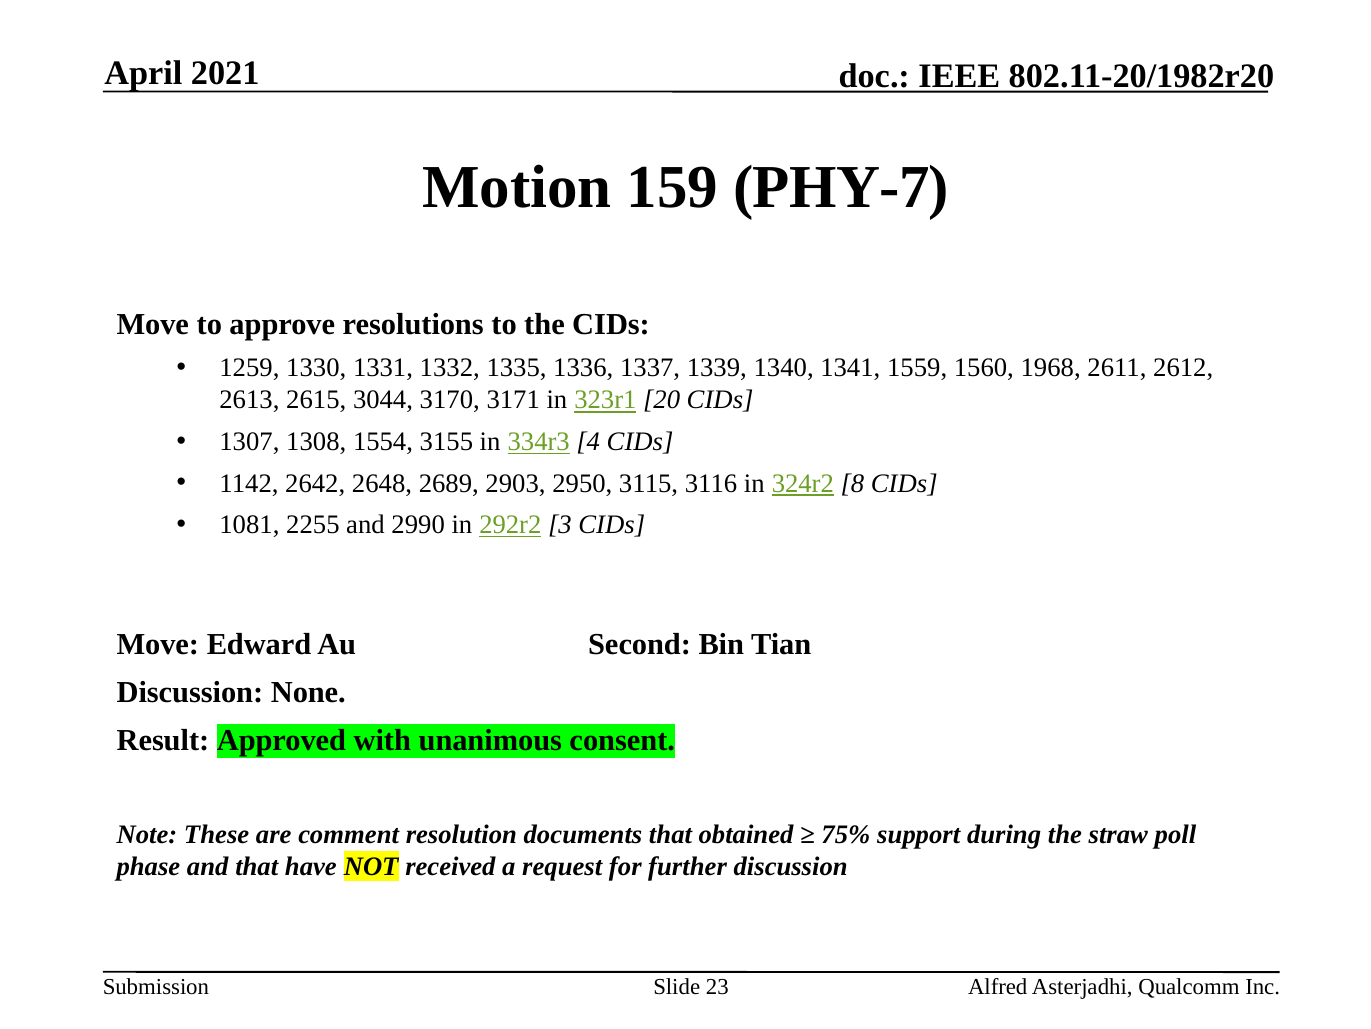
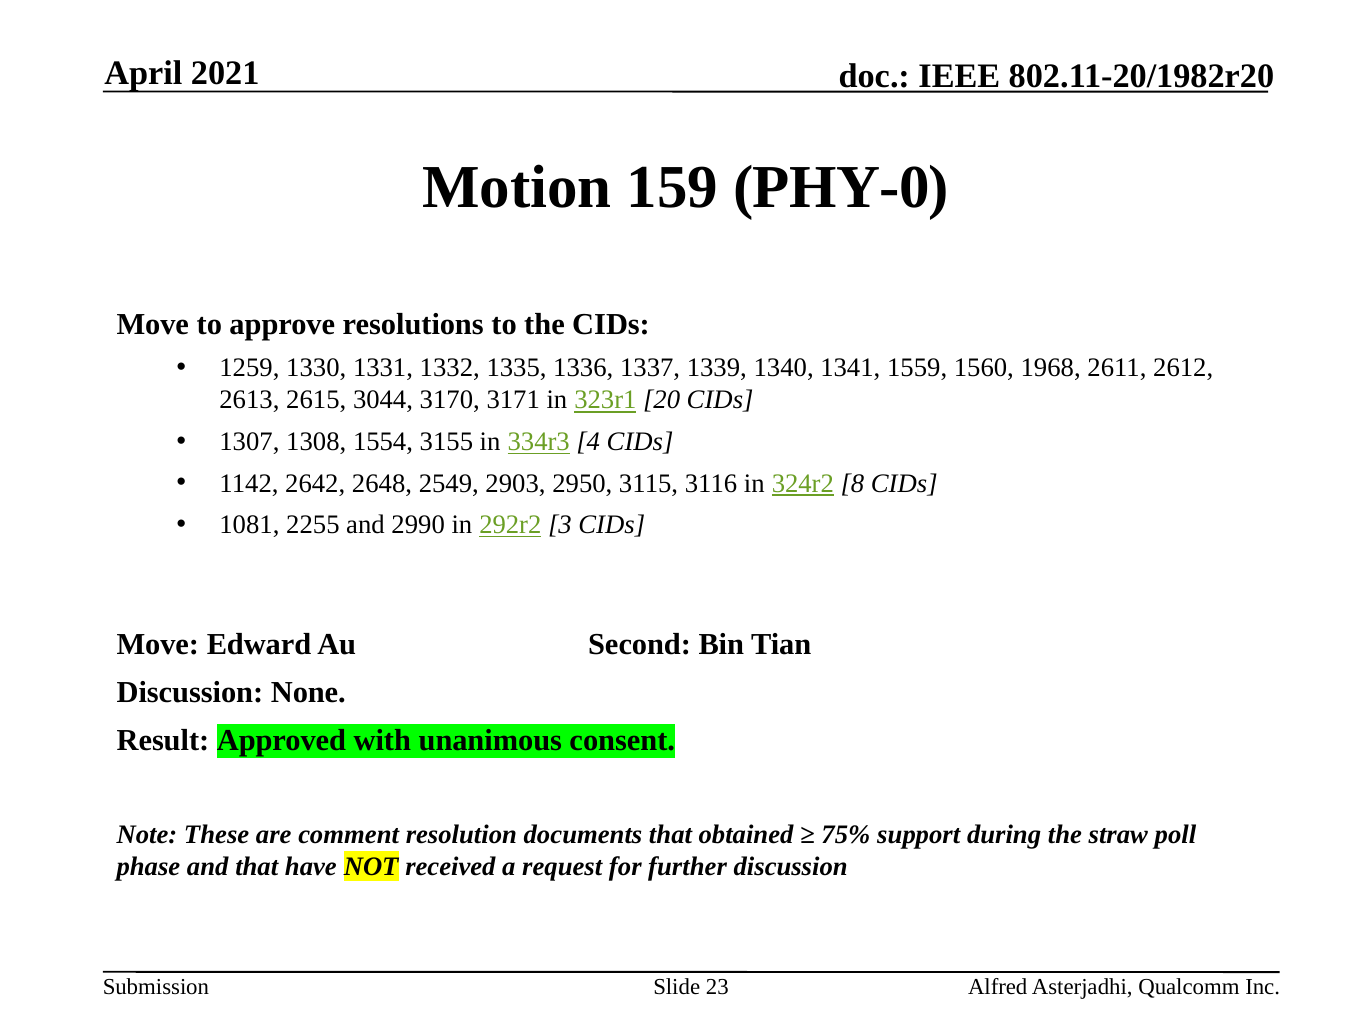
PHY-7: PHY-7 -> PHY-0 (841, 187)
2689: 2689 -> 2549 (449, 483)
